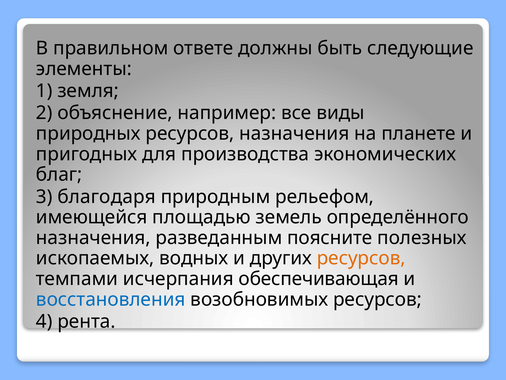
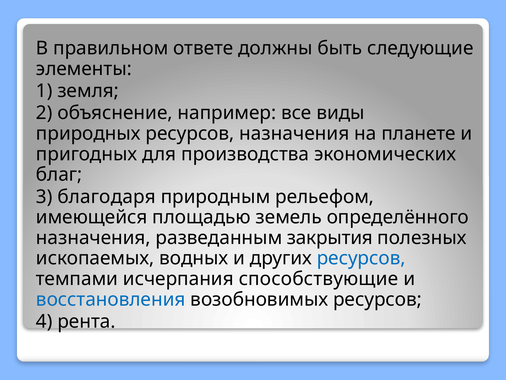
поясните: поясните -> закрытия (330, 238)
ресурсов colour: orange -> blue (361, 258)
обеспечивающая: обеспечивающая -> способствующие (319, 279)
